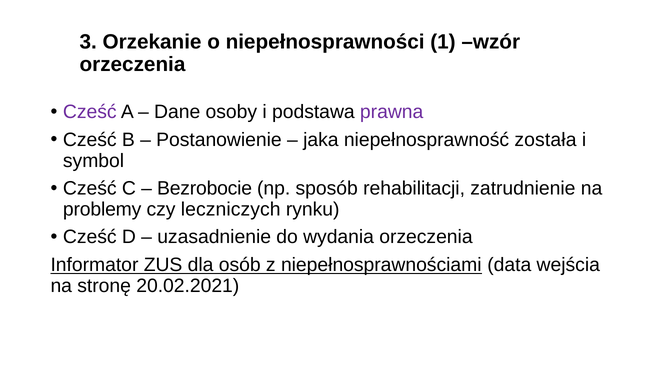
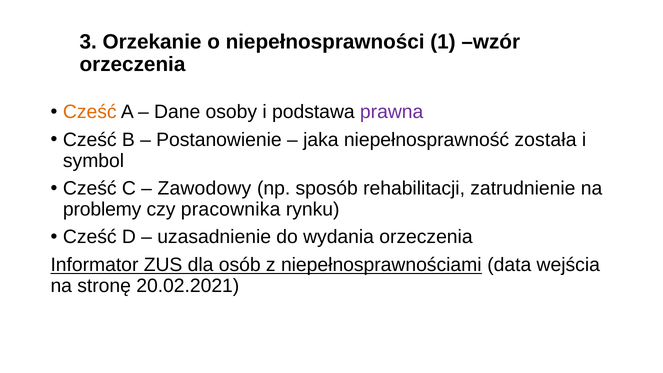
Cześć colour: purple -> orange (90, 112)
Bezrobocie: Bezrobocie -> Zawodowy (204, 188)
leczniczych: leczniczych -> pracownika (231, 209)
